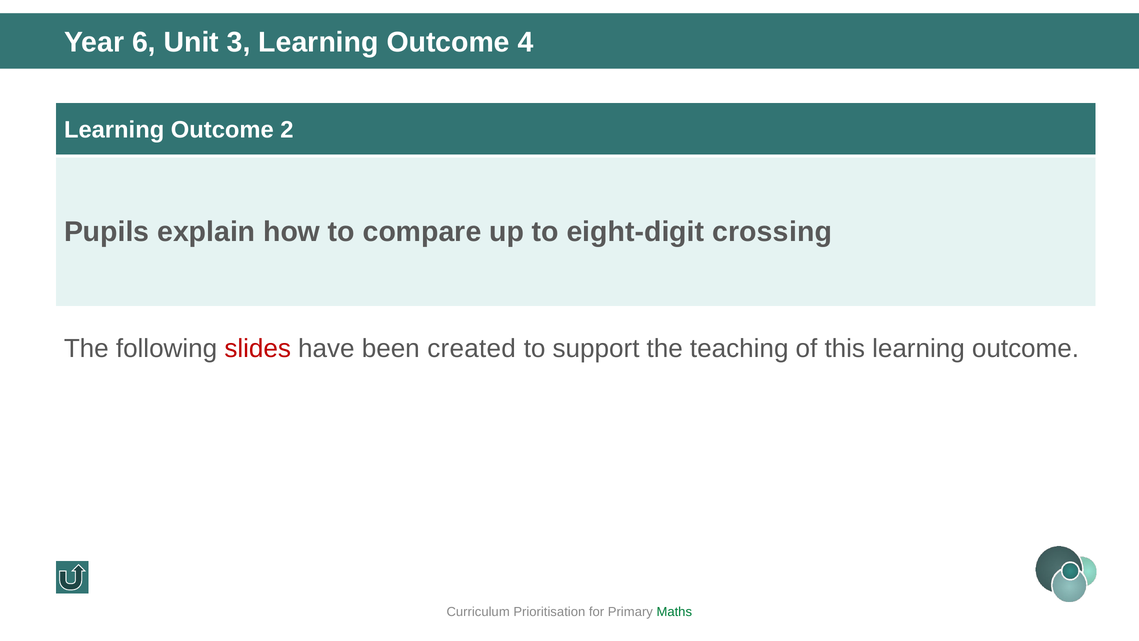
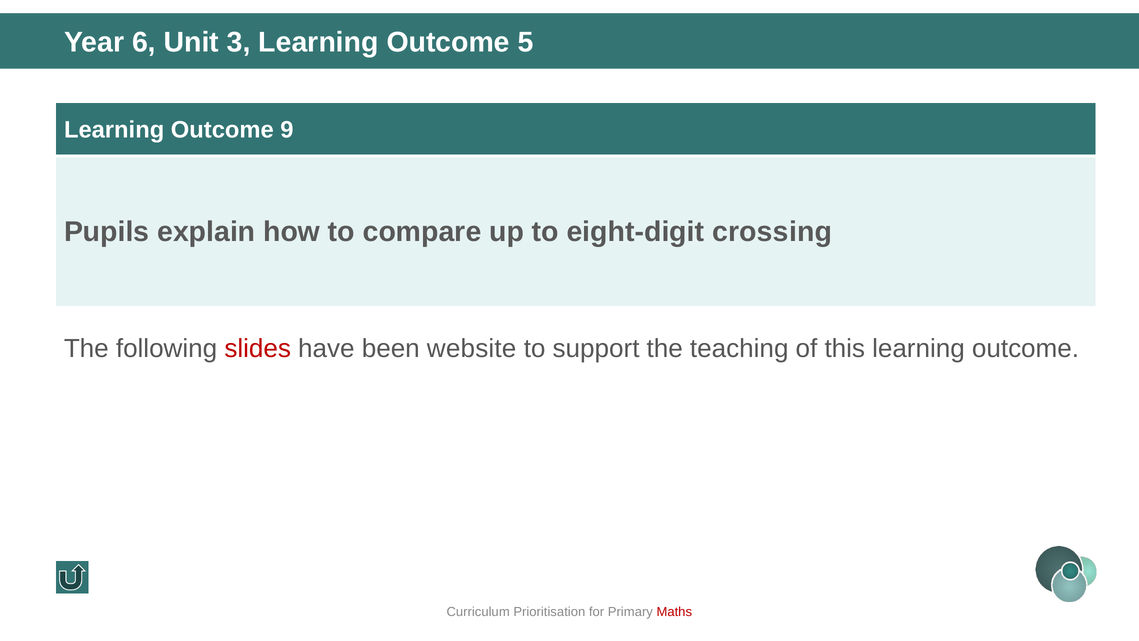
4: 4 -> 5 (526, 42)
2: 2 -> 9 (287, 130)
created: created -> website (472, 348)
Maths colour: green -> red (674, 612)
